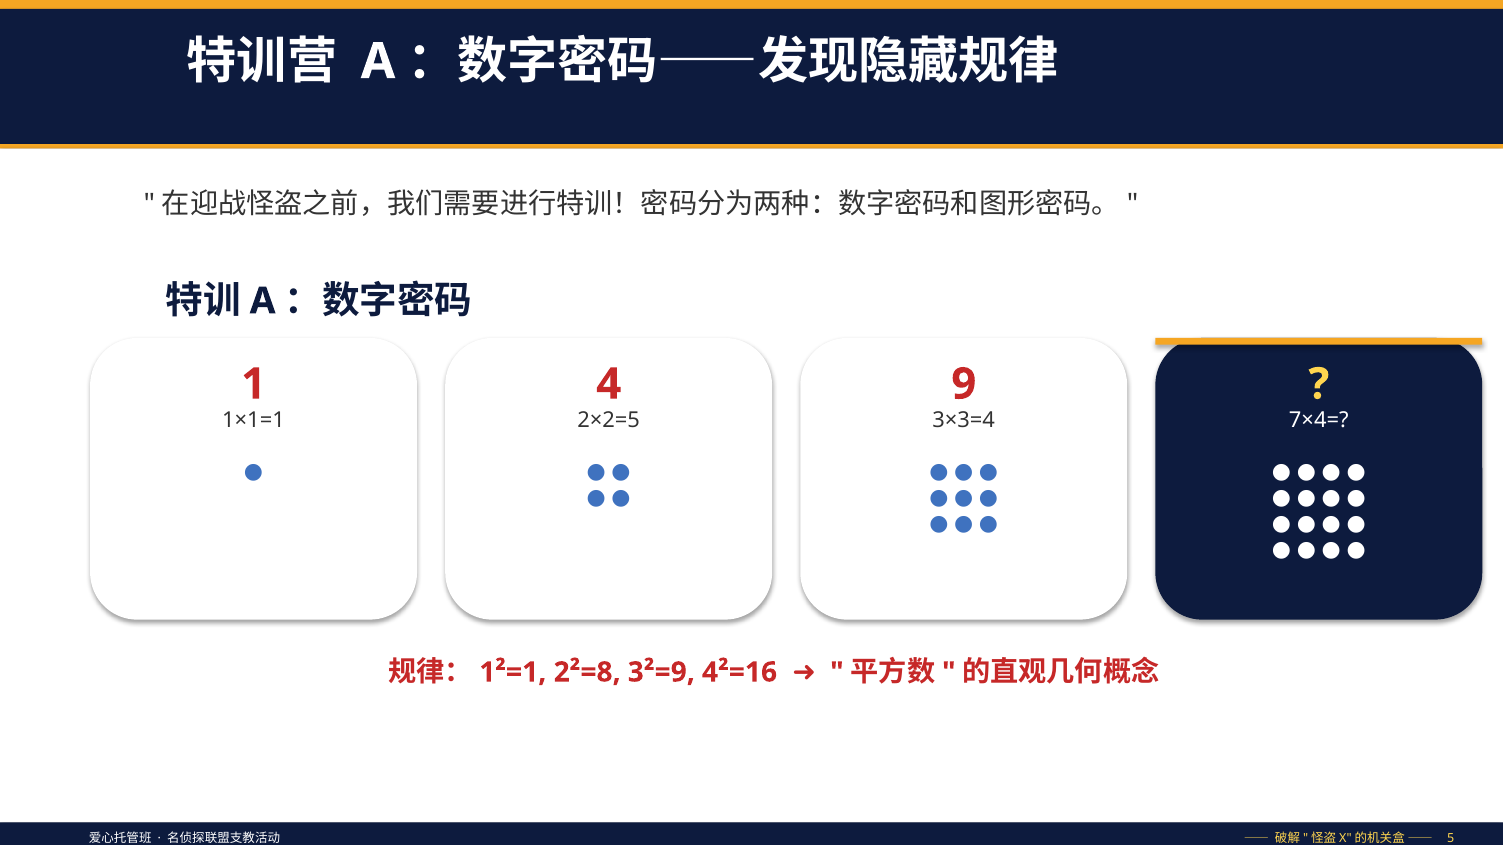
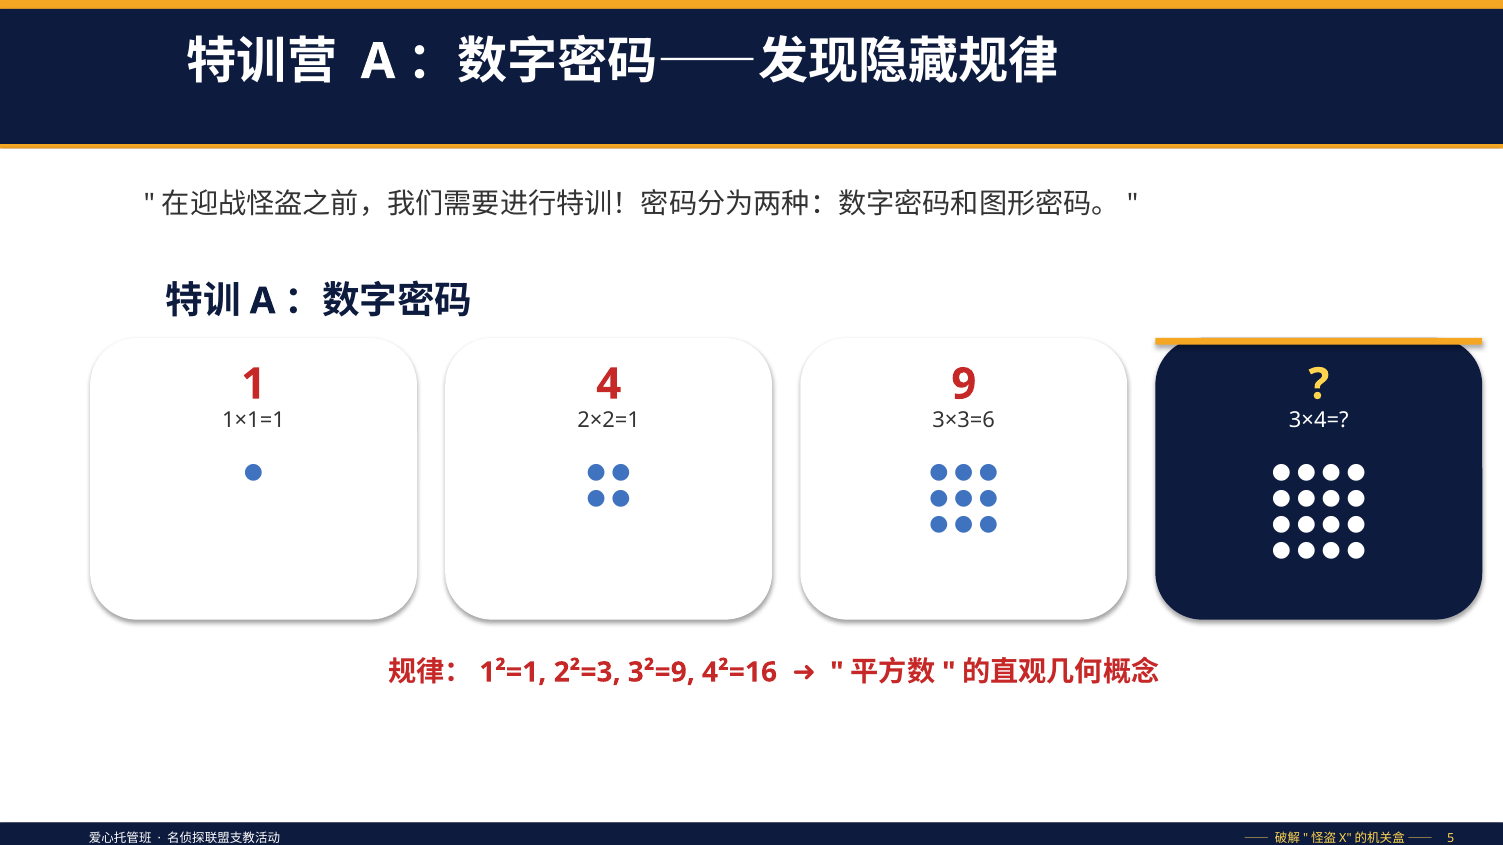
2×2=5: 2×2=5 -> 2×2=1 (609, 420)
3×3=4: 3×3=4 -> 3×3=6 (964, 420)
7×4=: 7×4= -> 3×4= (1319, 420)
2²=8: 2²=8 -> 2²=3 (587, 673)
